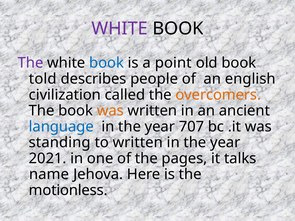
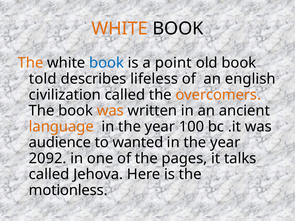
WHITE colour: purple -> orange (120, 29)
The colour: purple -> orange (31, 63)
people: people -> lifeless (154, 79)
language colour: blue -> orange (61, 127)
707: 707 -> 100 (191, 127)
standing: standing -> audience (60, 143)
to written: written -> wanted (138, 143)
2021: 2021 -> 2092 (48, 159)
name: name -> called (49, 175)
